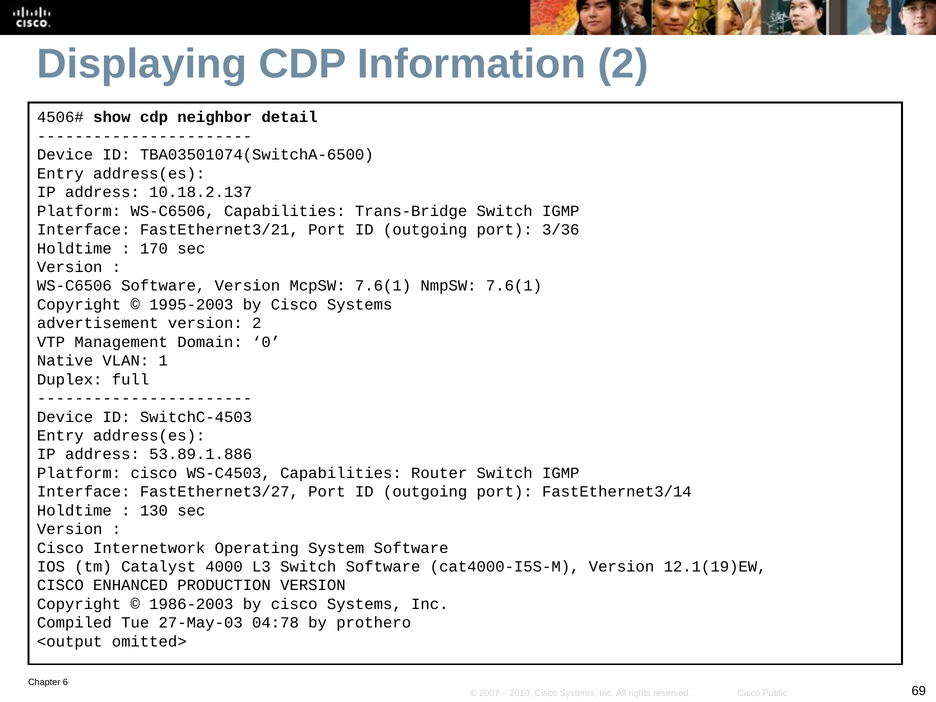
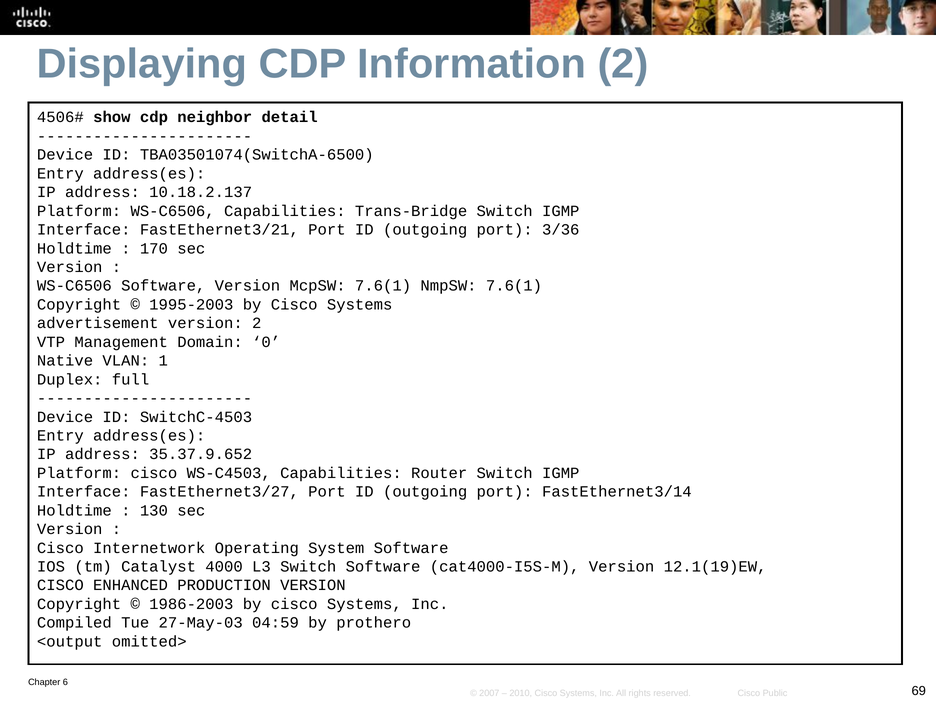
53.89.1.886: 53.89.1.886 -> 35.37.9.652 (201, 454)
04:78: 04:78 -> 04:59 (275, 623)
